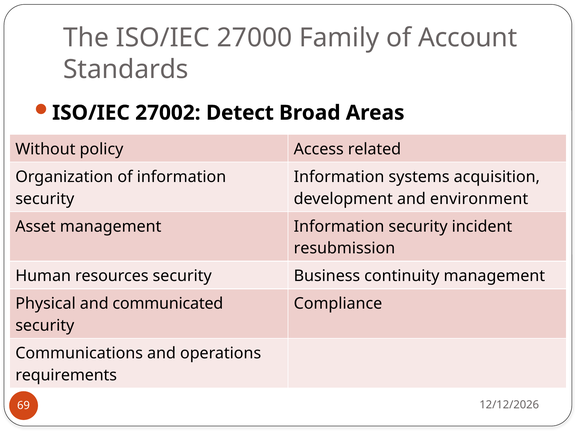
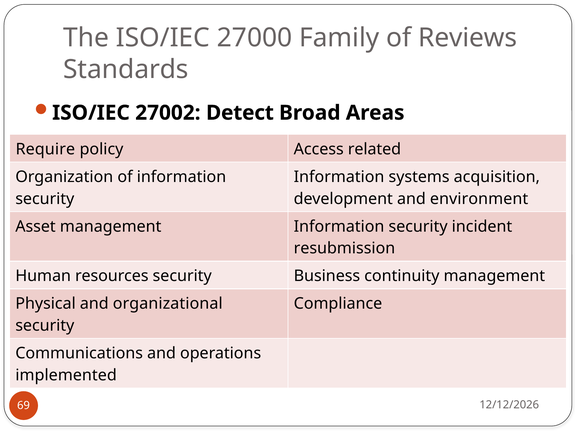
Account: Account -> Reviews (468, 38)
Without: Without -> Require (45, 149)
communicated: communicated -> organizational (168, 304)
requirements: requirements -> implemented (66, 375)
